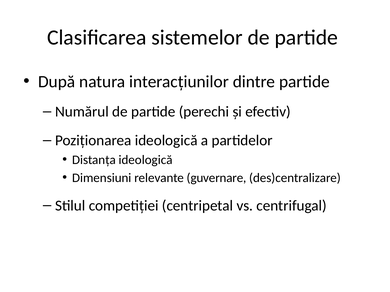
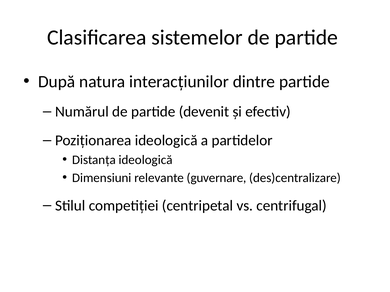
perechi: perechi -> devenit (204, 112)
